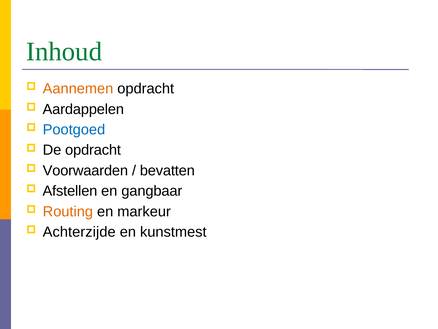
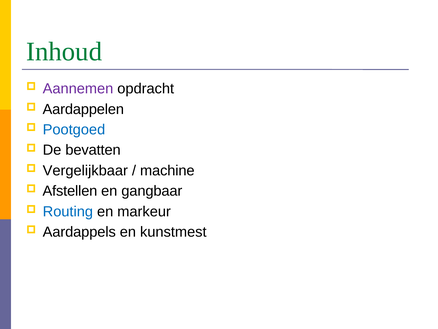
Aannemen colour: orange -> purple (78, 89)
De opdracht: opdracht -> bevatten (93, 150)
Voorwaarden: Voorwaarden -> Vergelijkbaar (85, 170)
bevatten: bevatten -> machine (167, 170)
Routing colour: orange -> blue (68, 211)
Achterzijde: Achterzijde -> Aardappels (79, 232)
